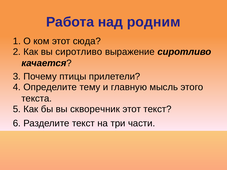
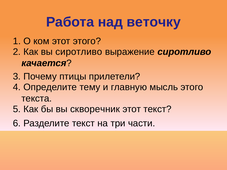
родним: родним -> веточку (154, 22)
этот сюда: сюда -> этого (87, 41)
